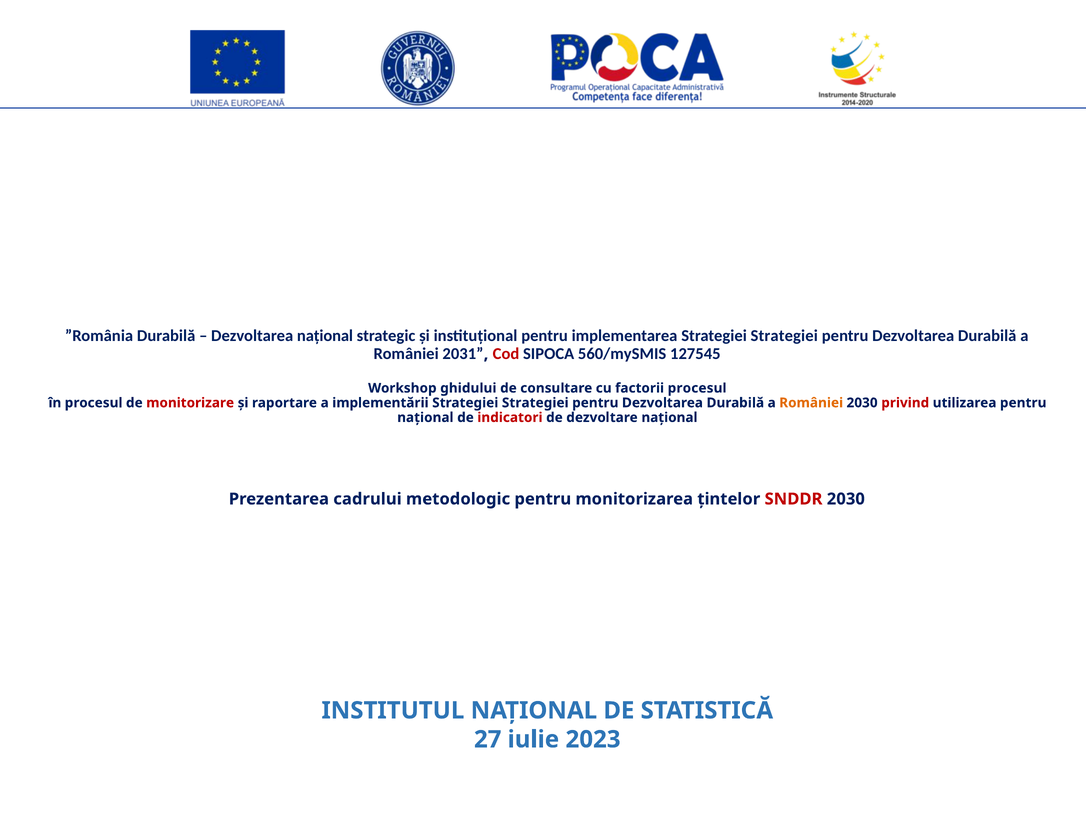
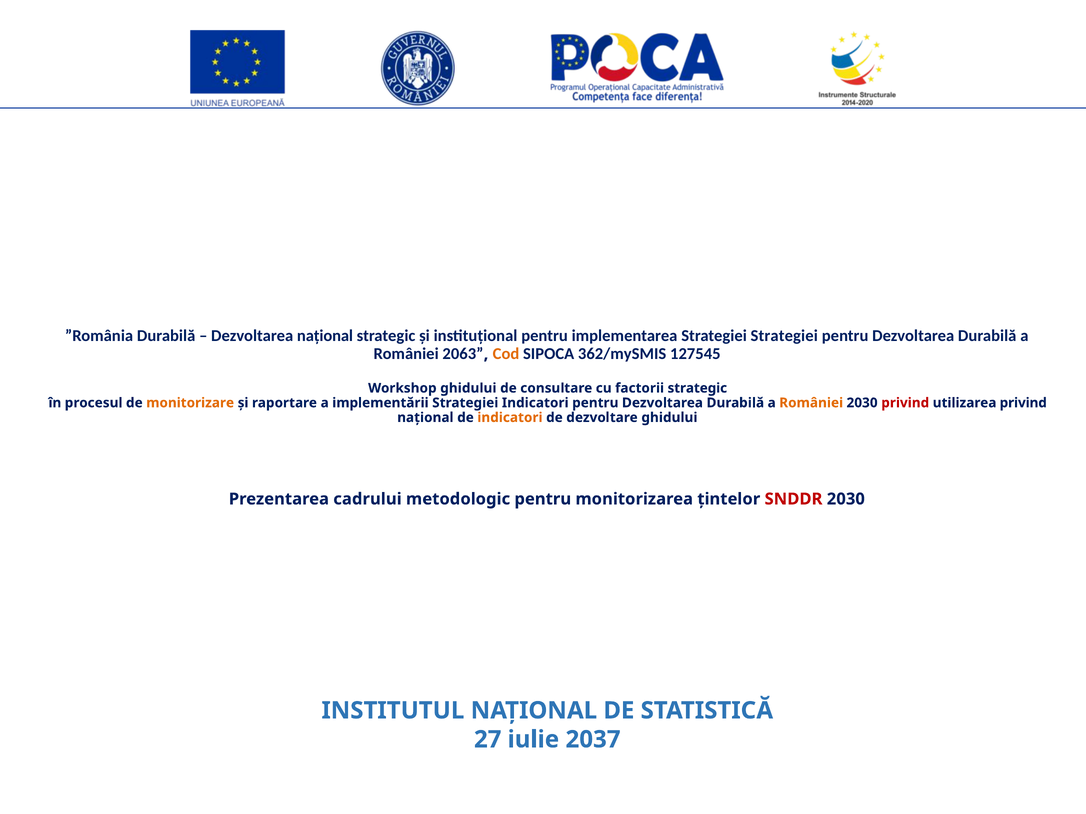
2031: 2031 -> 2063 (463, 354)
Cod colour: red -> orange (506, 354)
560/mySMIS: 560/mySMIS -> 362/mySMIS (622, 354)
factorii procesul: procesul -> strategic (697, 388)
monitorizare colour: red -> orange (190, 403)
implementării Strategiei Strategiei: Strategiei -> Indicatori (535, 403)
utilizarea pentru: pentru -> privind (1023, 403)
indicatori colour: red -> orange (510, 418)
dezvoltare național: național -> ghidului (669, 418)
2023: 2023 -> 2037 (593, 740)
